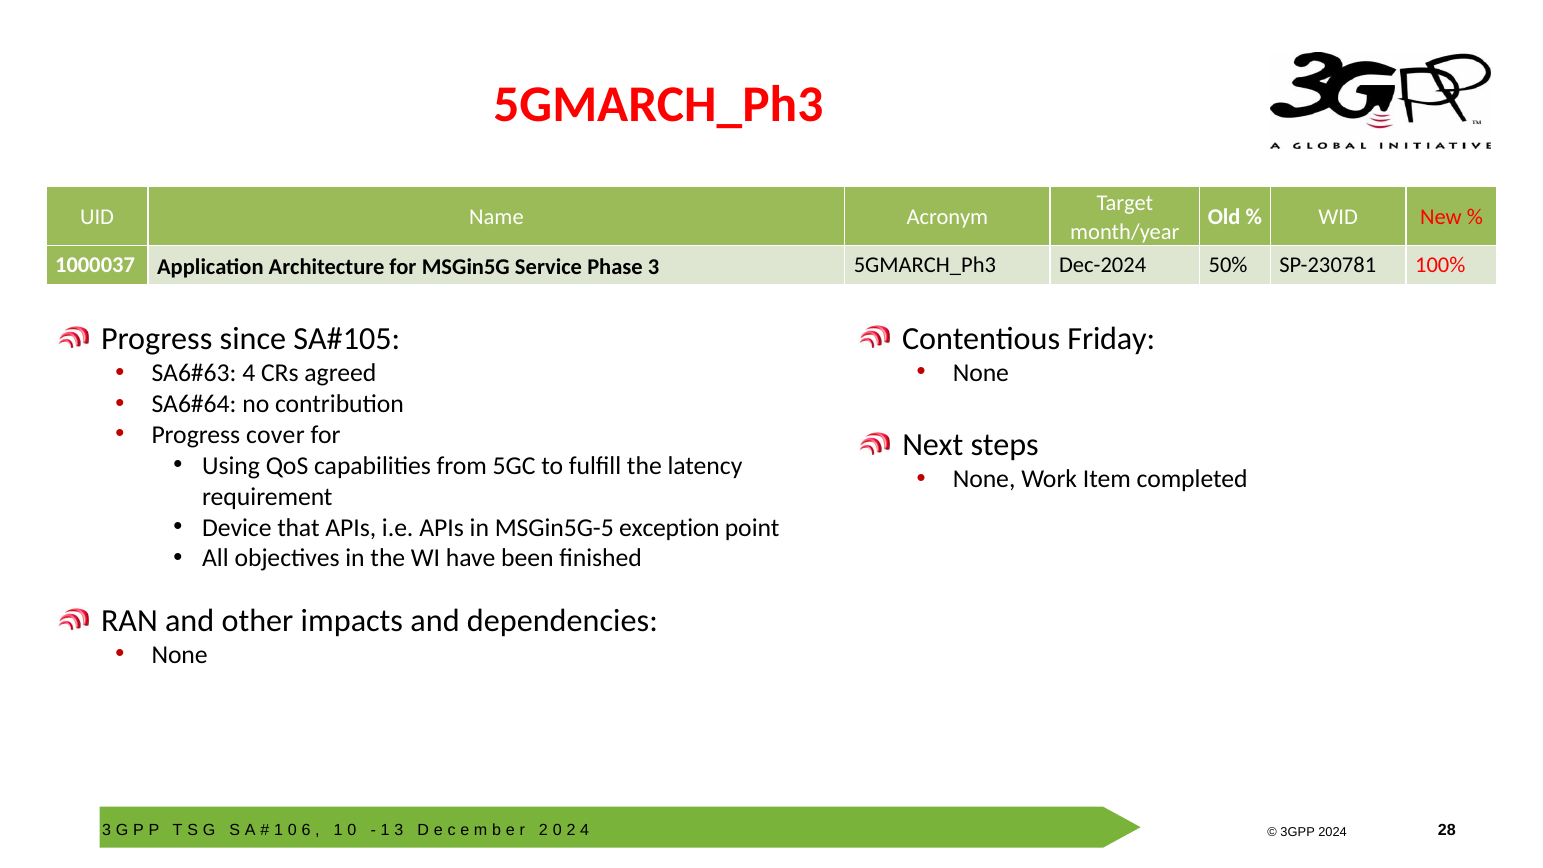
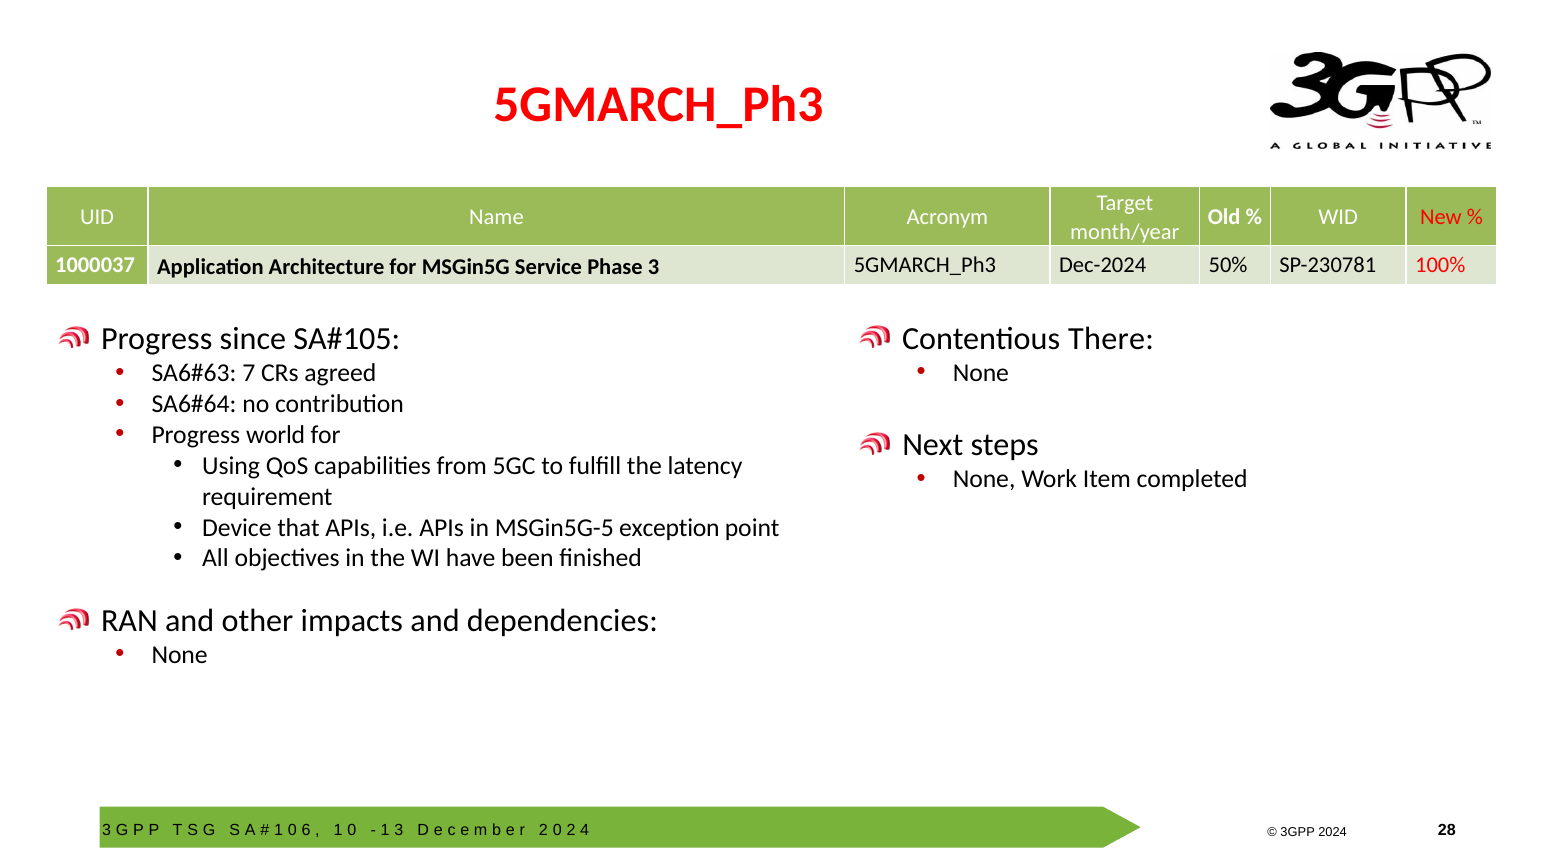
Friday: Friday -> There (1111, 338)
4: 4 -> 7 (249, 373)
cover: cover -> world (276, 435)
